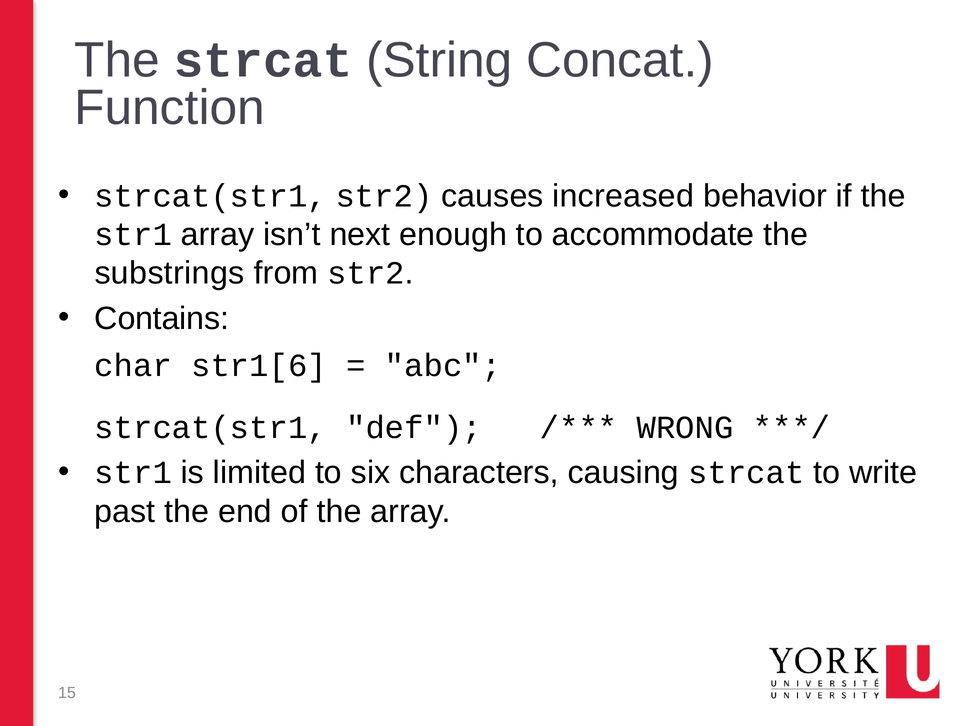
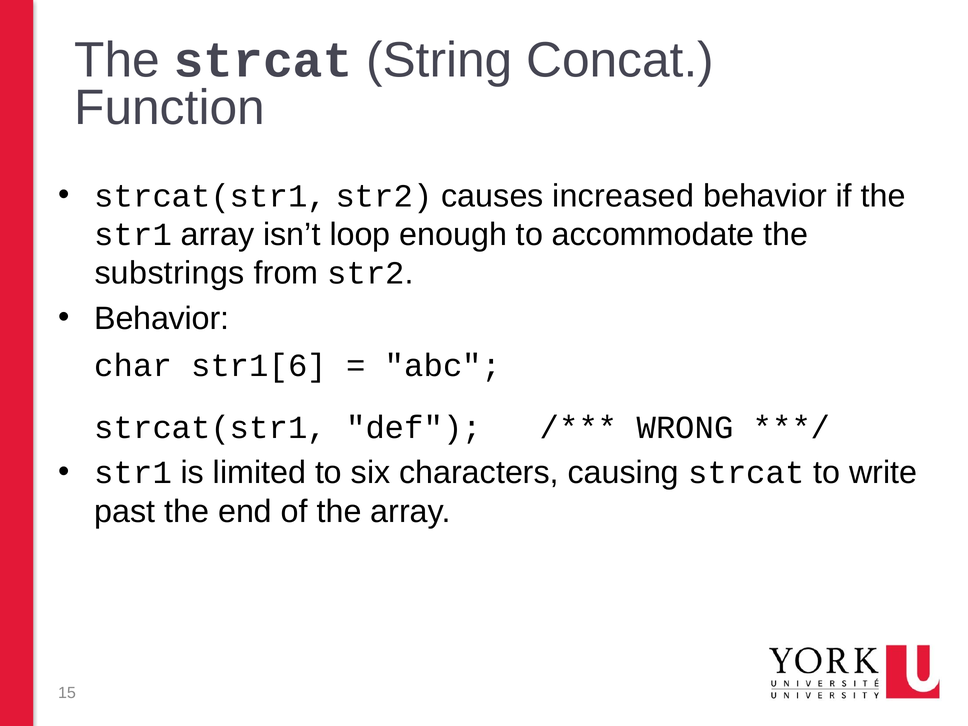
next: next -> loop (360, 235)
Contains: Contains -> Behavior (162, 318)
